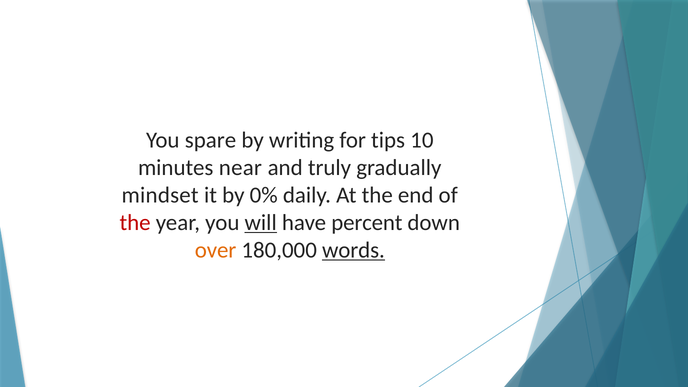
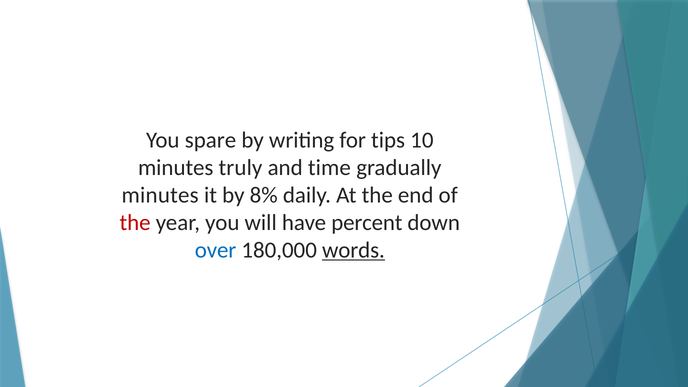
near: near -> truly (240, 168)
truly: truly -> time (329, 168)
mindset: mindset -> minutes (160, 195)
0%: 0% -> 8% (264, 195)
will underline: present -> none (261, 223)
over colour: orange -> blue (216, 250)
